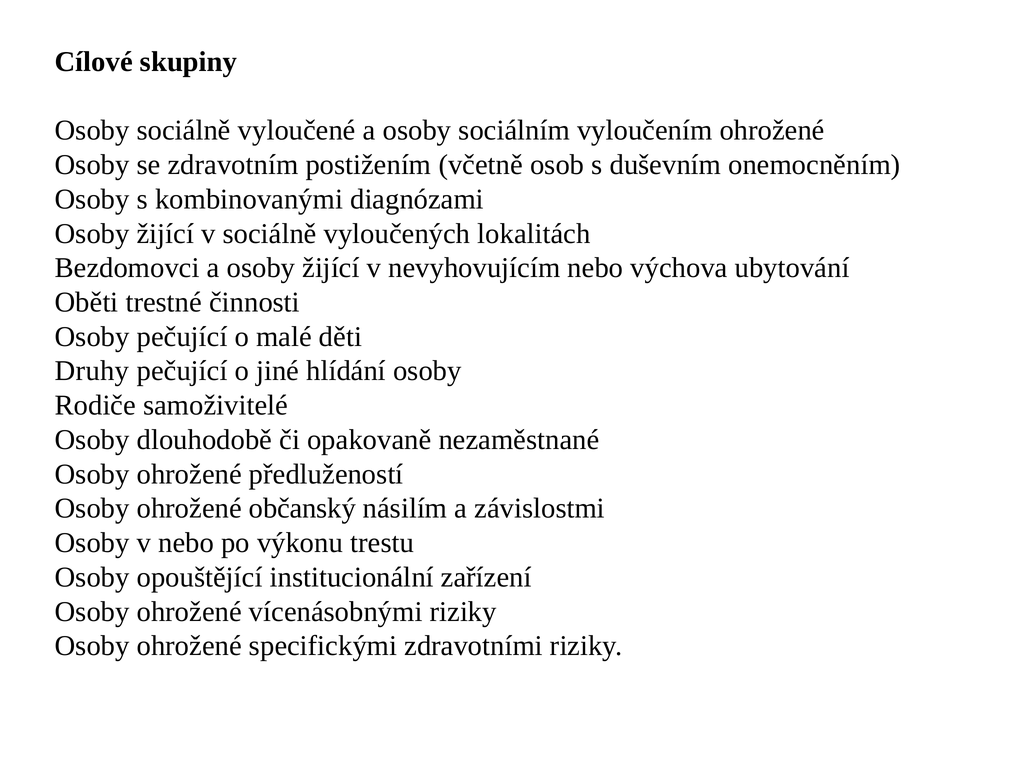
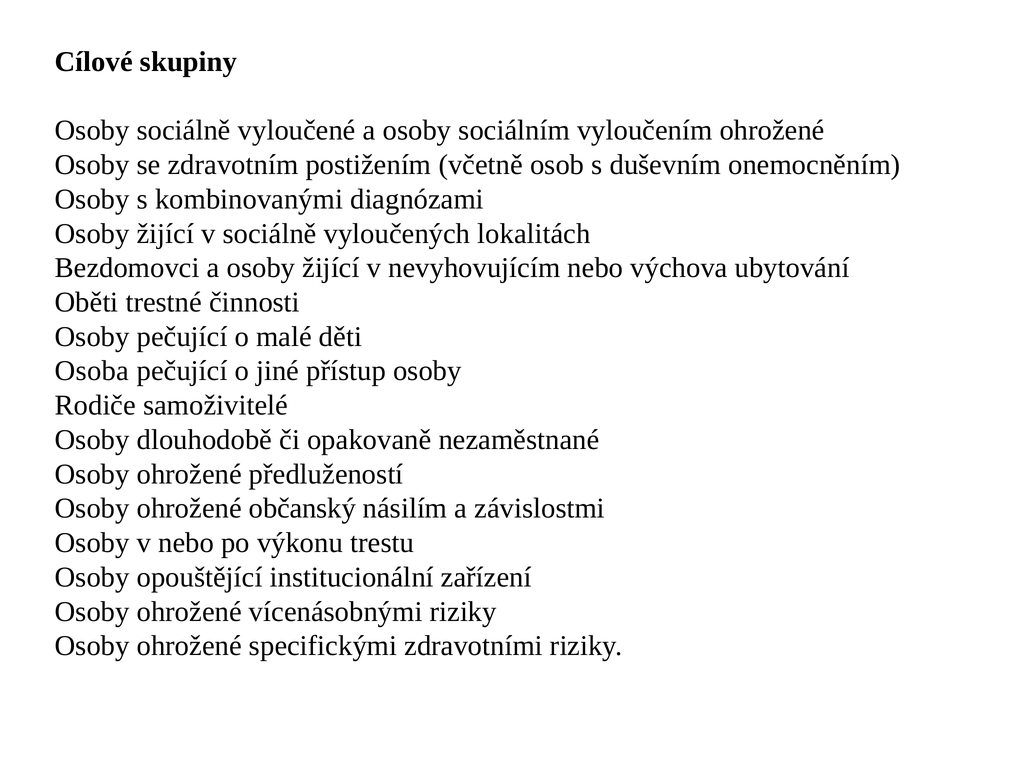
Druhy: Druhy -> Osoba (92, 371)
hlídání: hlídání -> přístup (346, 371)
